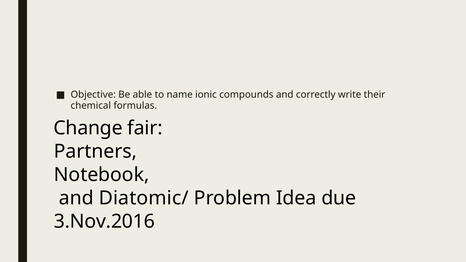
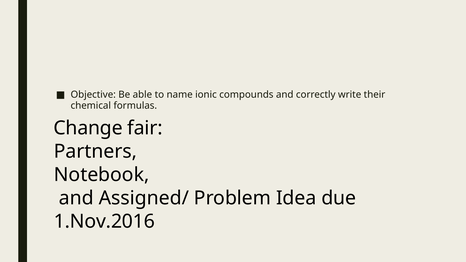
Diatomic/: Diatomic/ -> Assigned/ (144, 198)
3.Nov.2016: 3.Nov.2016 -> 1.Nov.2016 (104, 221)
